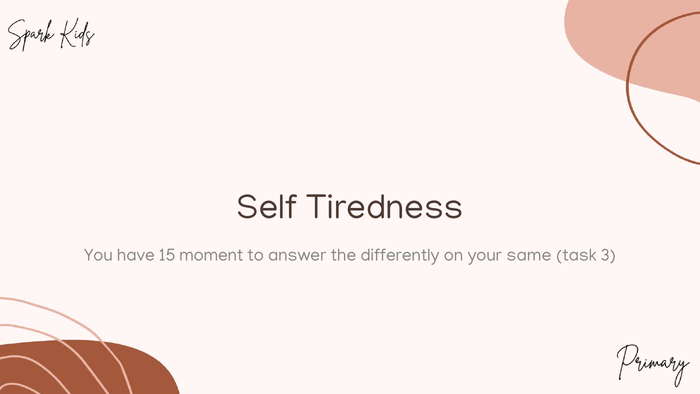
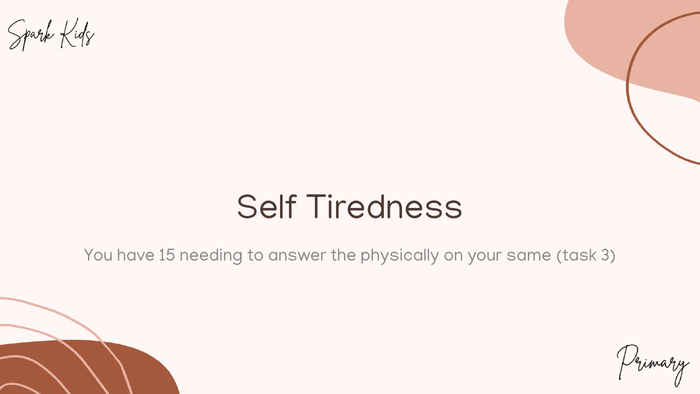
moment: moment -> needing (211, 255)
differently: differently -> physically (400, 255)
